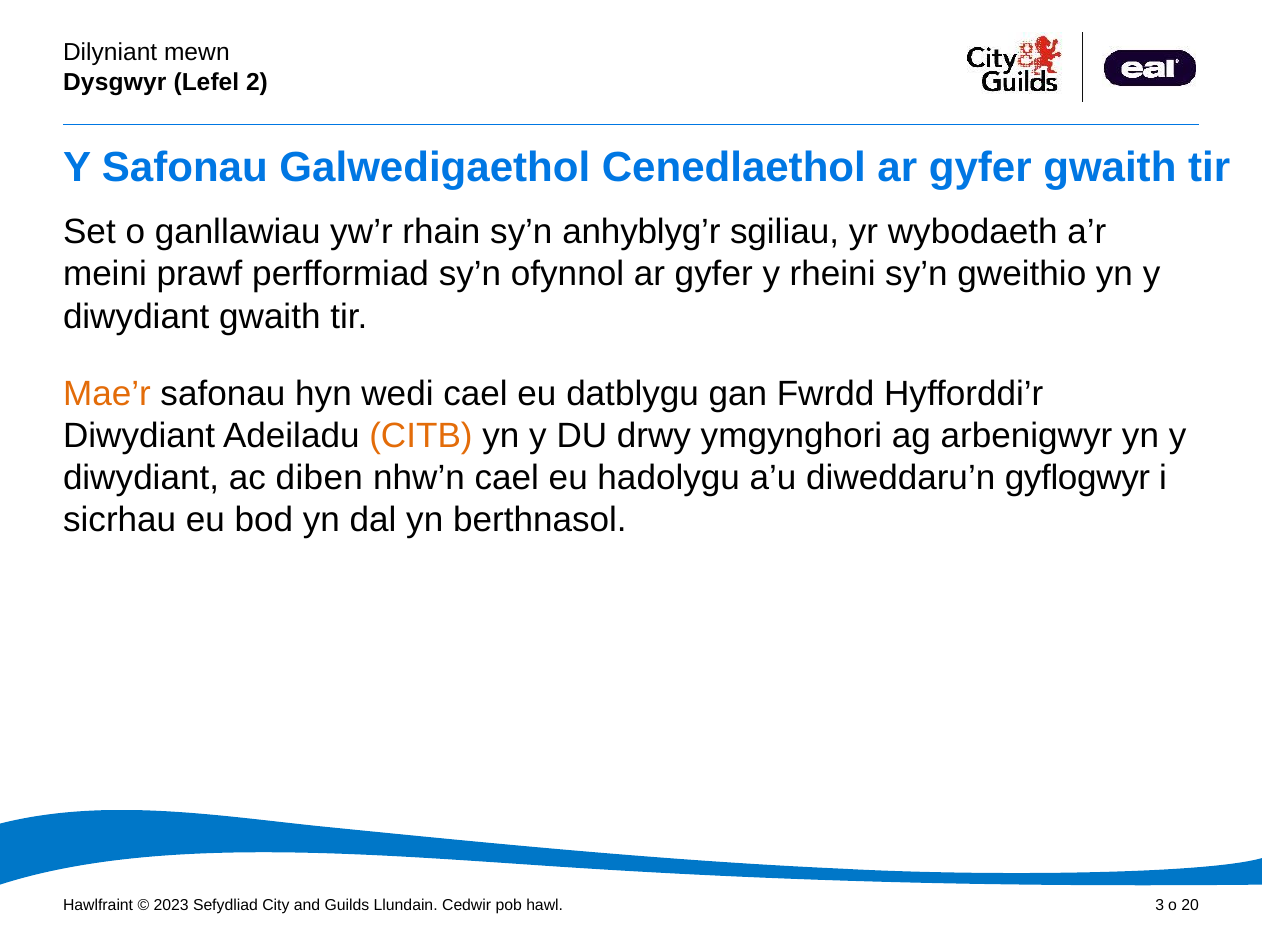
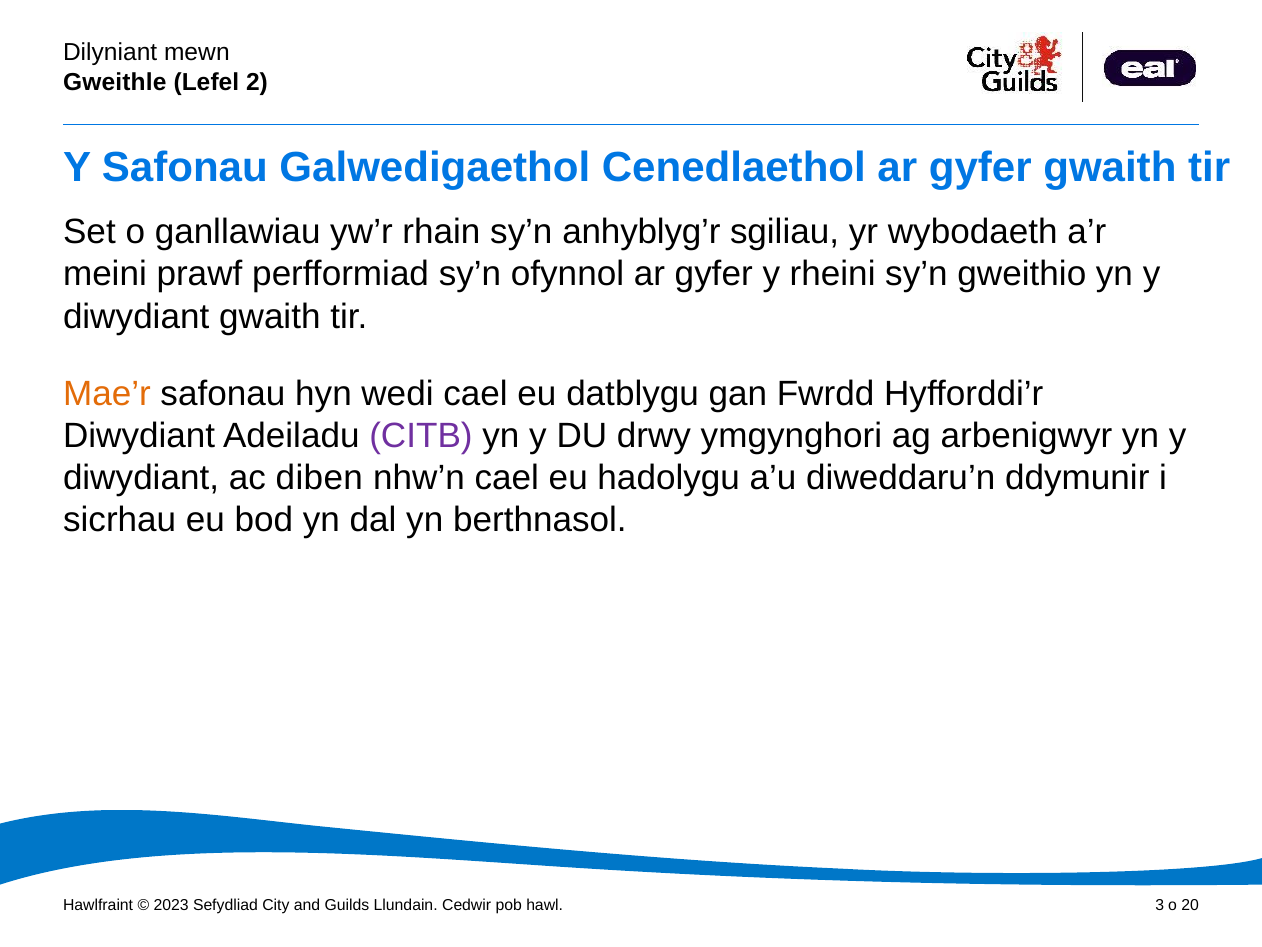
Dysgwyr: Dysgwyr -> Gweithle (115, 82)
CITB colour: orange -> purple (421, 436)
gyflogwyr: gyflogwyr -> ddymunir (1077, 478)
